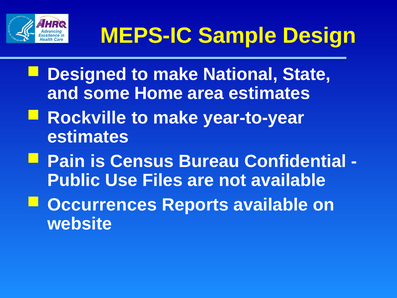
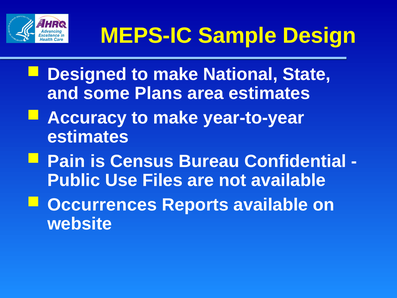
Home: Home -> Plans (158, 93)
Rockville: Rockville -> Accuracy (87, 118)
